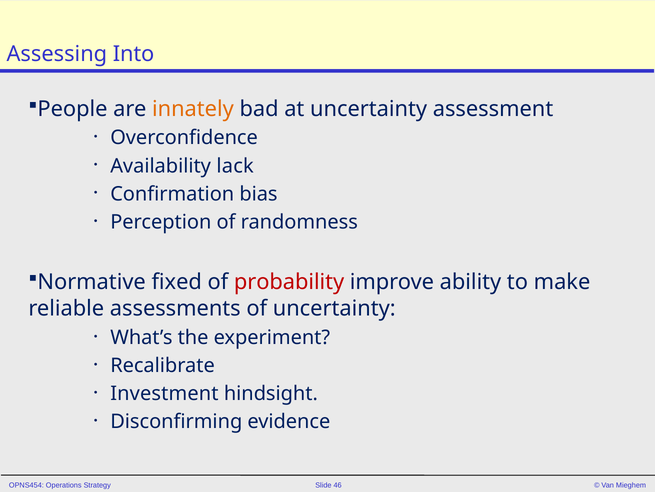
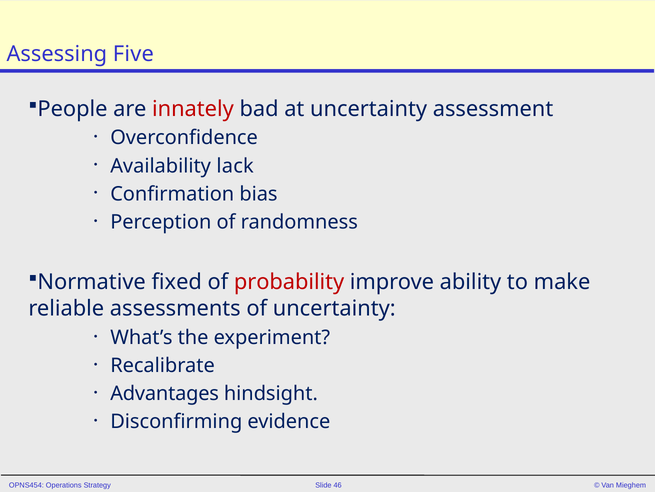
Into: Into -> Five (133, 54)
innately colour: orange -> red (193, 109)
Investment: Investment -> Advantages (165, 393)
